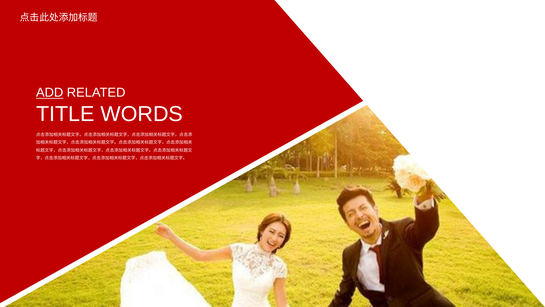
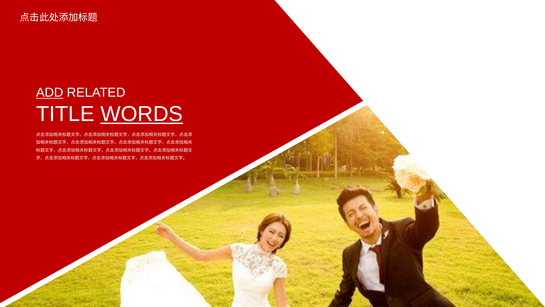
WORDS underline: none -> present (142, 114)
